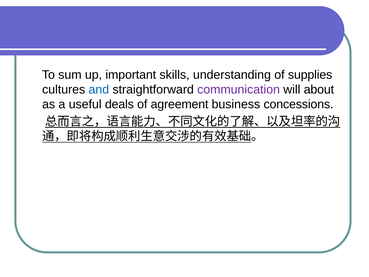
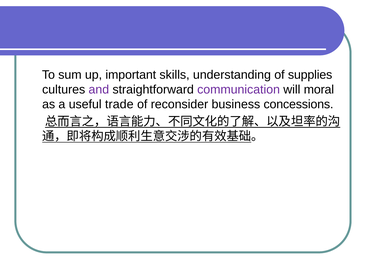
and colour: blue -> purple (99, 89)
about: about -> moral (319, 89)
deals: deals -> trade (119, 104)
agreement: agreement -> reconsider (179, 104)
